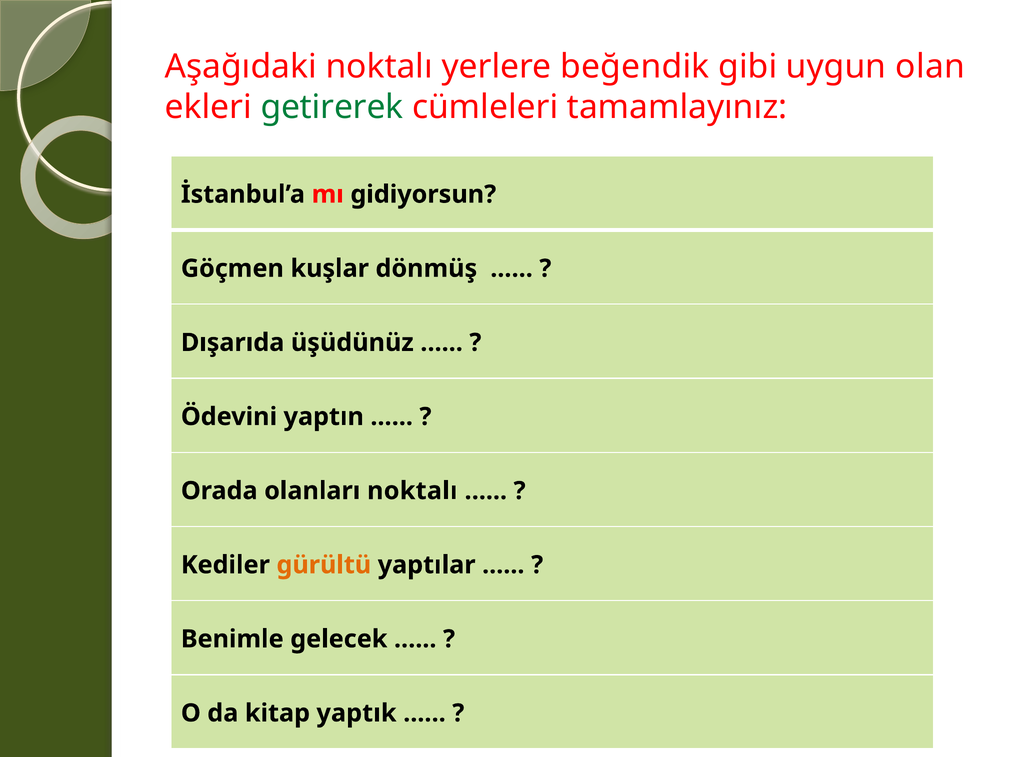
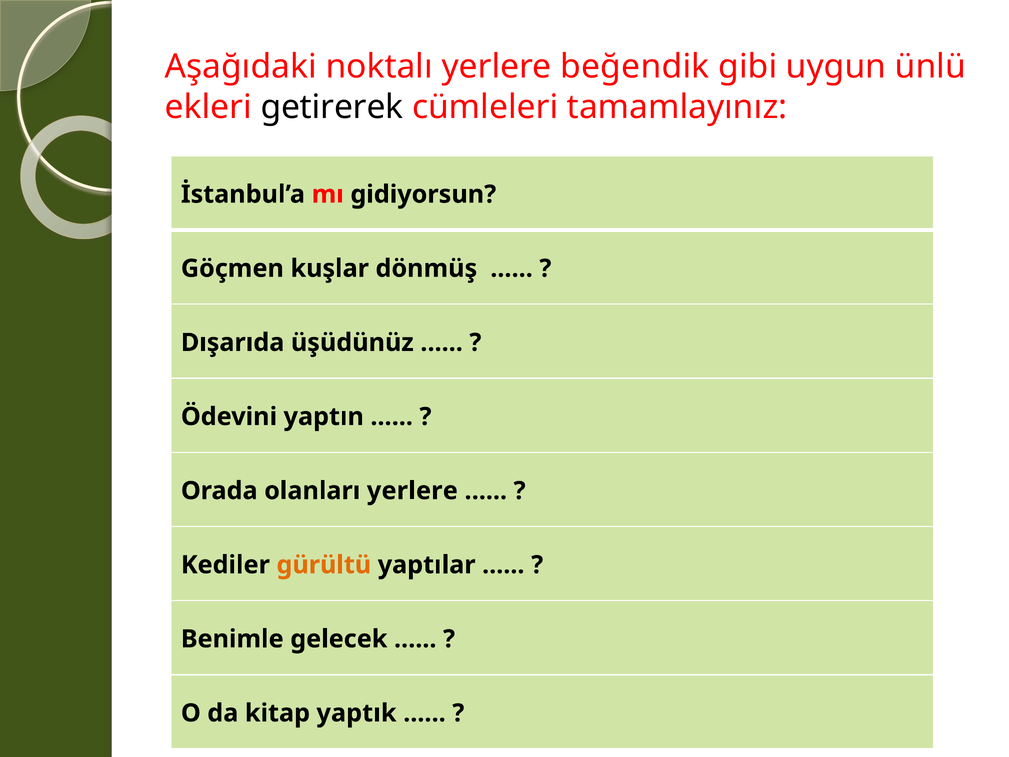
olan: olan -> ünlü (930, 67)
getirerek colour: green -> black (332, 107)
olanları noktalı: noktalı -> yerlere (412, 491)
